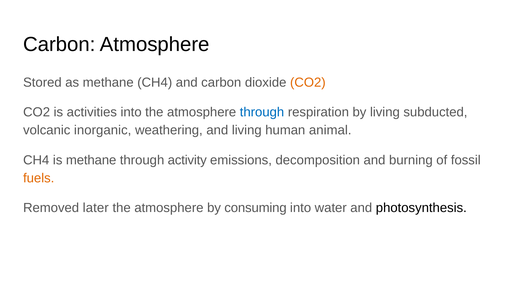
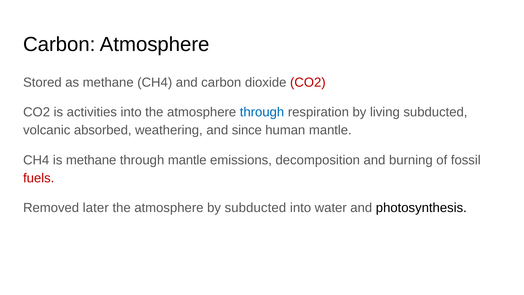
CO2 colour: orange -> red (308, 82)
inorganic: inorganic -> absorbed (103, 130)
and living: living -> since (247, 130)
human animal: animal -> mantle (330, 130)
through activity: activity -> mantle (187, 160)
fuels colour: orange -> red (39, 178)
by consuming: consuming -> subducted (255, 208)
